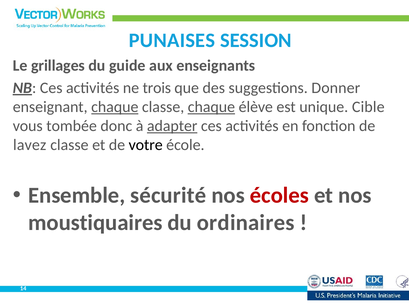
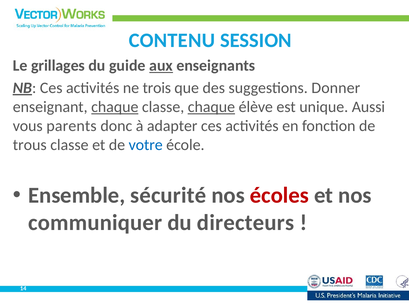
PUNAISES: PUNAISES -> CONTENU (172, 40)
aux underline: none -> present (161, 65)
Cible: Cible -> Aussi (368, 107)
tombée: tombée -> parents (72, 126)
adapter underline: present -> none (172, 126)
lavez: lavez -> trous (30, 145)
votre colour: black -> blue (146, 145)
moustiquaires: moustiquaires -> communiquer (95, 223)
ordinaires: ordinaires -> directeurs (246, 223)
